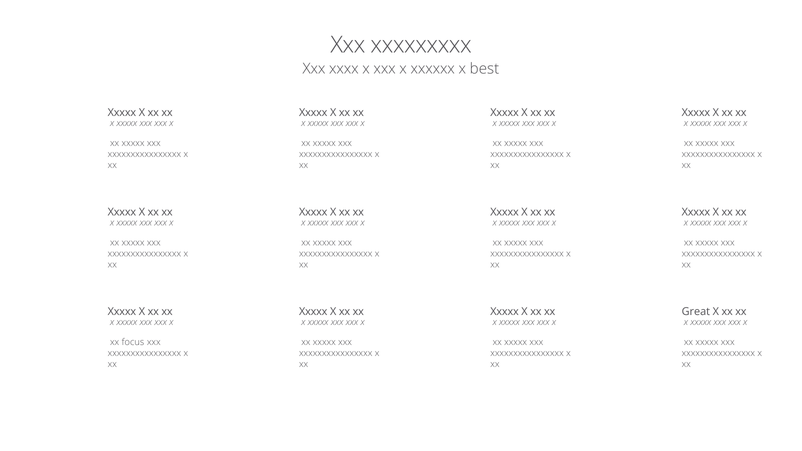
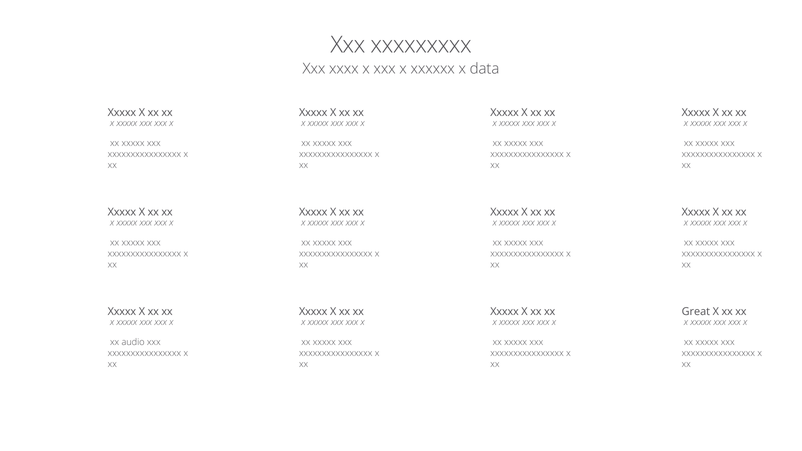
best: best -> data (485, 69)
focus: focus -> audio (133, 342)
